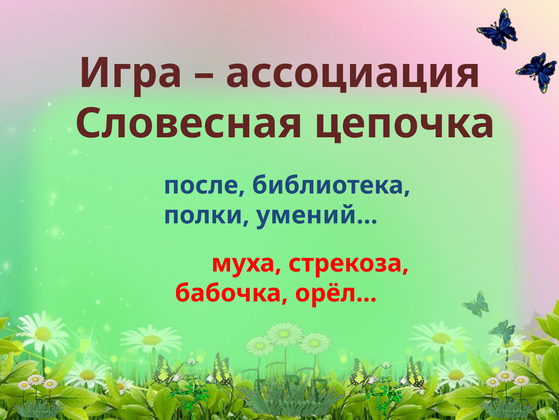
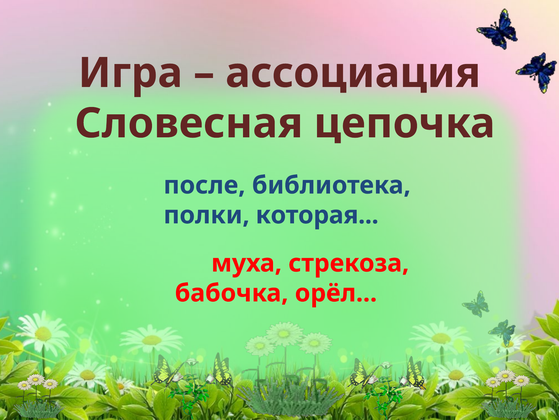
умений: умений -> которая (317, 215)
